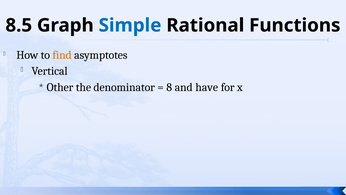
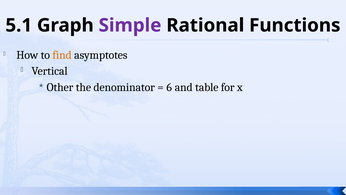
8.5: 8.5 -> 5.1 (19, 25)
Simple colour: blue -> purple (130, 25)
8: 8 -> 6 (169, 87)
have: have -> table (207, 87)
